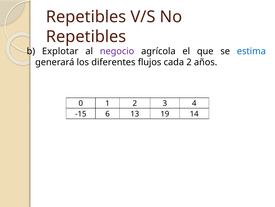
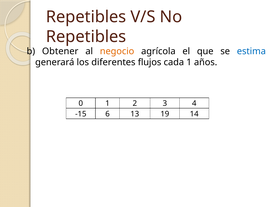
Explotar: Explotar -> Obtener (60, 51)
negocio colour: purple -> orange (117, 51)
cada 2: 2 -> 1 (189, 62)
